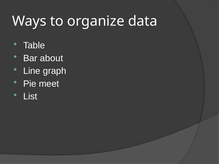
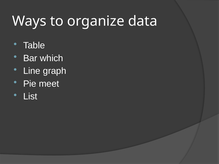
about: about -> which (52, 58)
